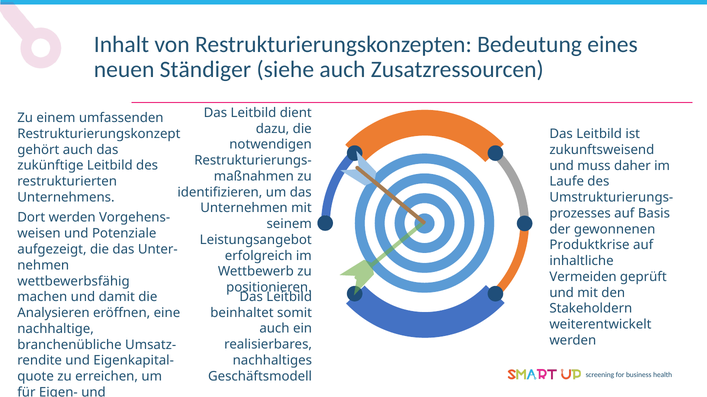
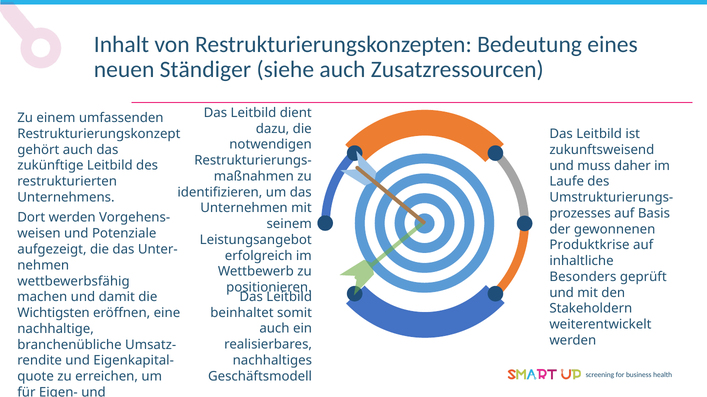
Vermeiden: Vermeiden -> Besonders (583, 277)
Analysieren: Analysieren -> Wichtigsten (54, 313)
